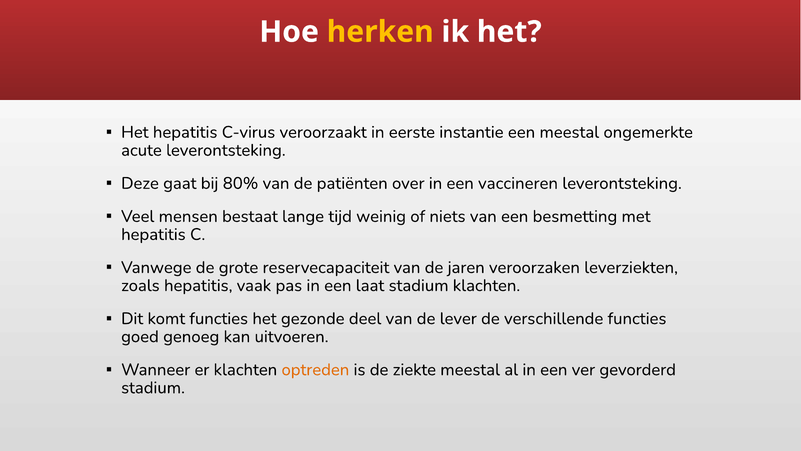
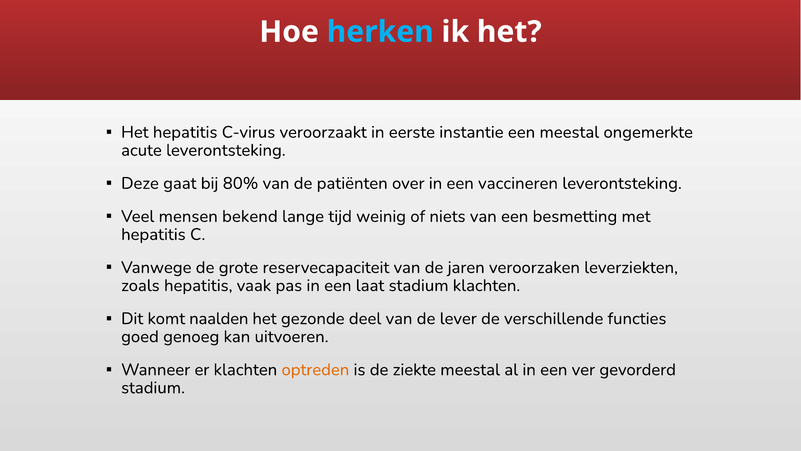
herken colour: yellow -> light blue (380, 32)
bestaat: bestaat -> bekend (250, 216)
komt functies: functies -> naalden (219, 318)
